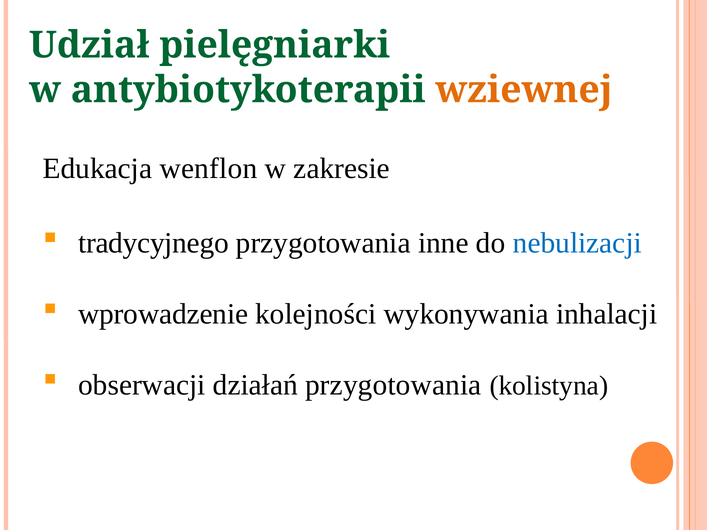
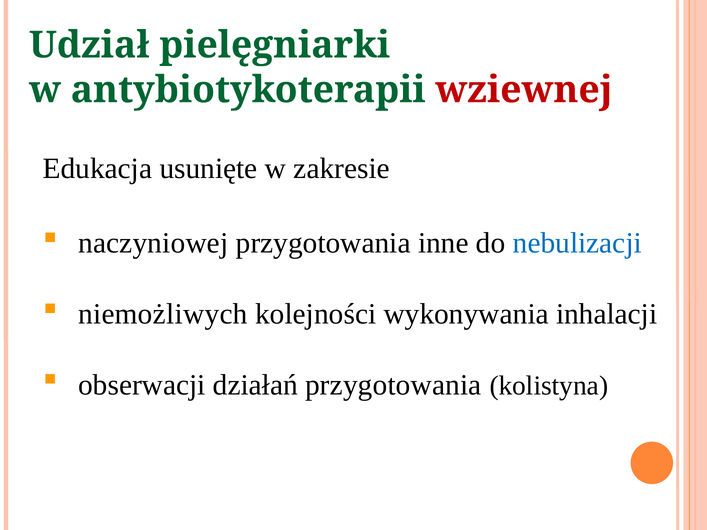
wziewnej colour: orange -> red (524, 90)
wenflon: wenflon -> usunięte (209, 168)
tradycyjnego: tradycyjnego -> naczyniowej (153, 243)
wprowadzenie: wprowadzenie -> niemożliwych (163, 314)
